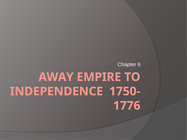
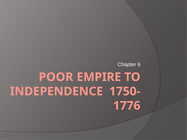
AWAY: AWAY -> POOR (56, 77)
